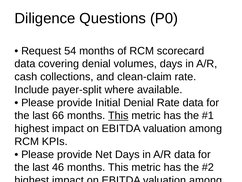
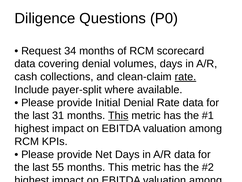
54: 54 -> 34 (70, 51)
rate underline: none -> present (185, 77)
66: 66 -> 31 (58, 115)
46: 46 -> 55 (58, 167)
